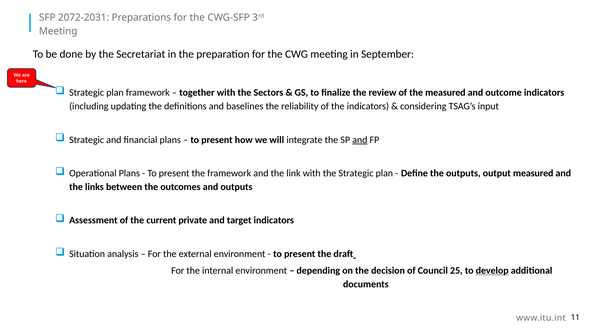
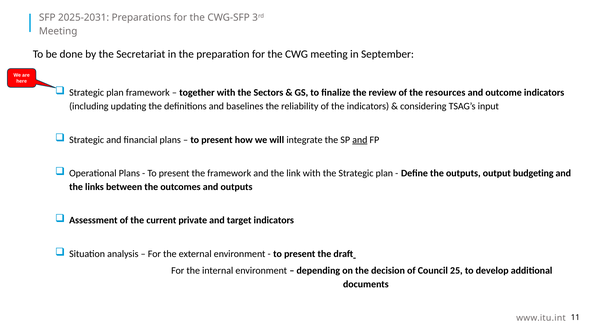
2072-2031: 2072-2031 -> 2025-2031 (84, 18)
the measured: measured -> resources (445, 93)
output measured: measured -> budgeting (533, 173)
develop underline: present -> none (492, 270)
